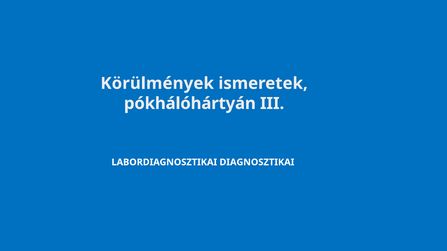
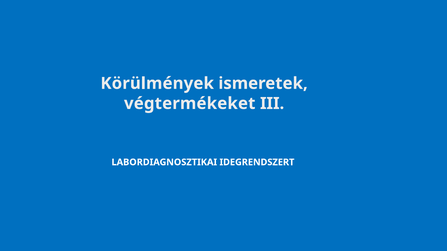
pókhálóhártyán: pókhálóhártyán -> végtermékeket (190, 104)
DIAGNOSZTIKAI: DIAGNOSZTIKAI -> IDEGRENDSZERT (257, 162)
